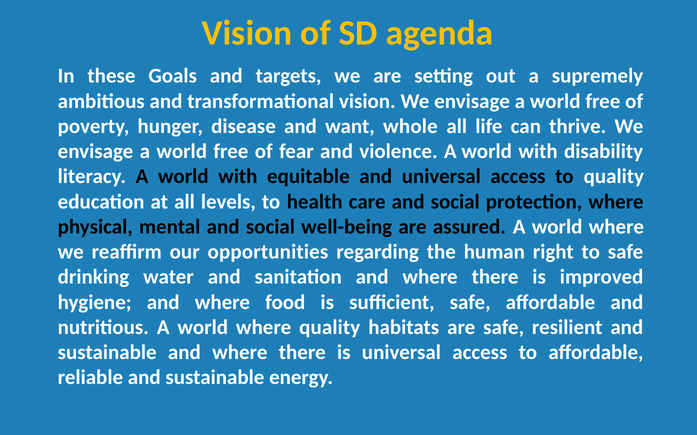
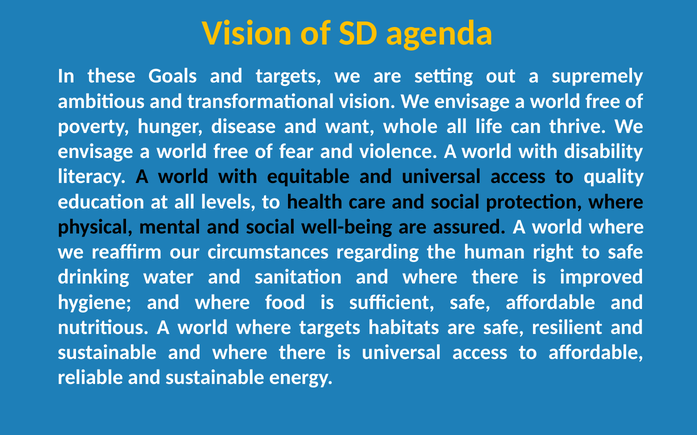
opportunities: opportunities -> circumstances (268, 252)
where quality: quality -> targets (330, 328)
